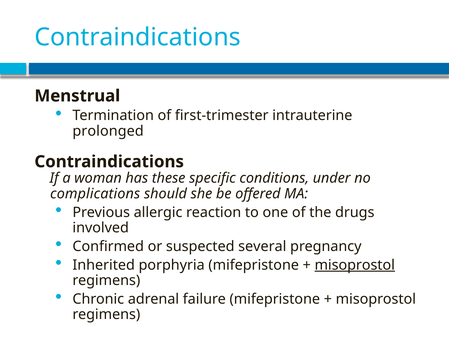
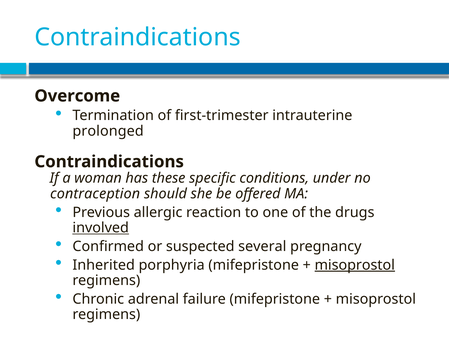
Menstrual: Menstrual -> Overcome (77, 96)
complications: complications -> contraception (95, 194)
involved underline: none -> present (101, 228)
